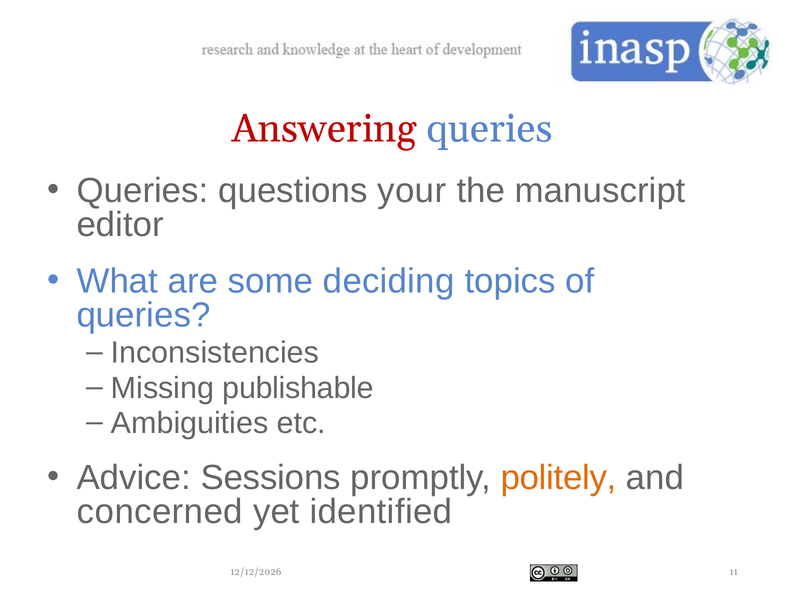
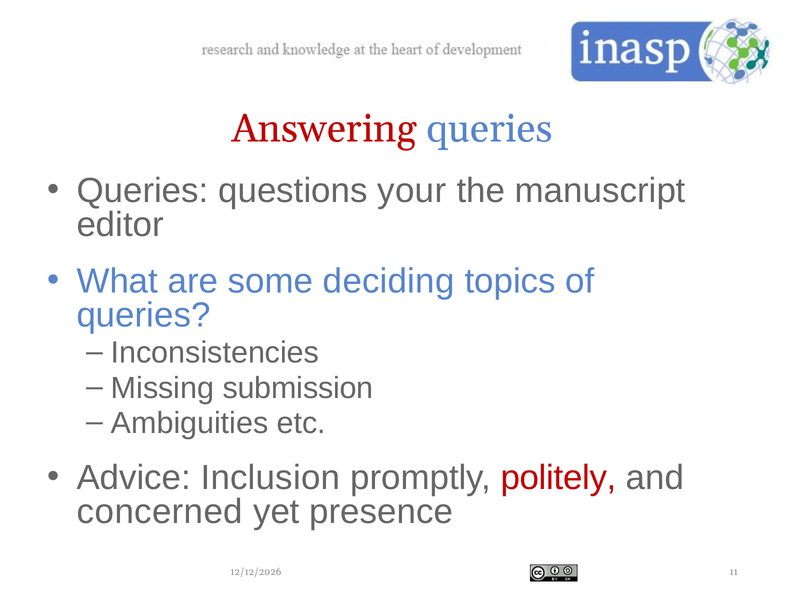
publishable: publishable -> submission (298, 388)
Sessions: Sessions -> Inclusion (270, 478)
politely colour: orange -> red (559, 478)
identified: identified -> presence (381, 511)
